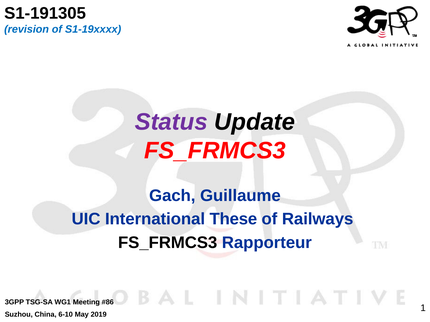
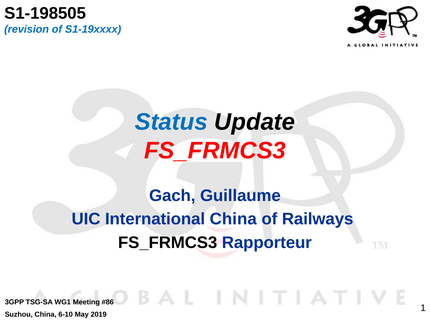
S1-191305: S1-191305 -> S1-198505 (45, 13)
Status colour: purple -> blue (171, 122)
International These: These -> China (233, 219)
